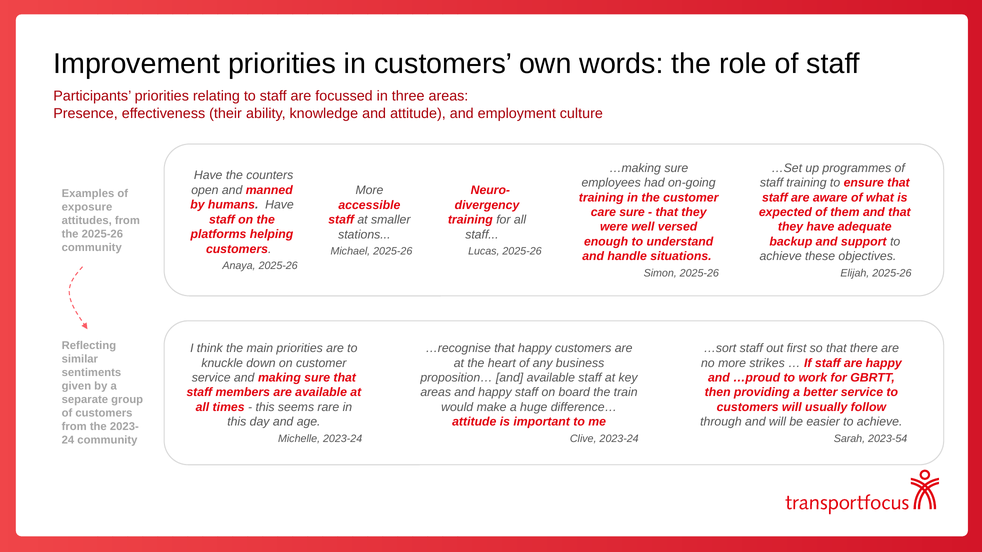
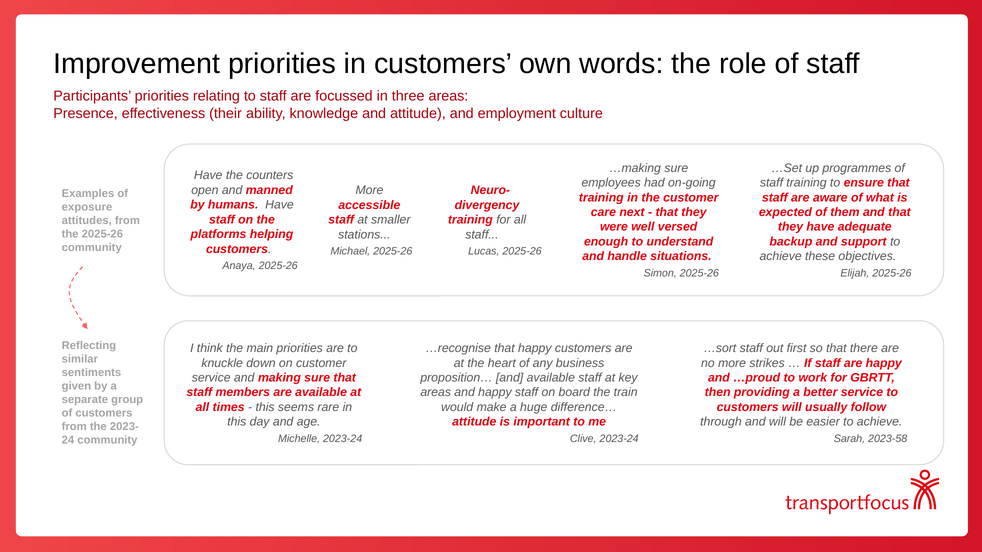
care sure: sure -> next (632, 212)
2023-54: 2023-54 -> 2023-58 (888, 439)
